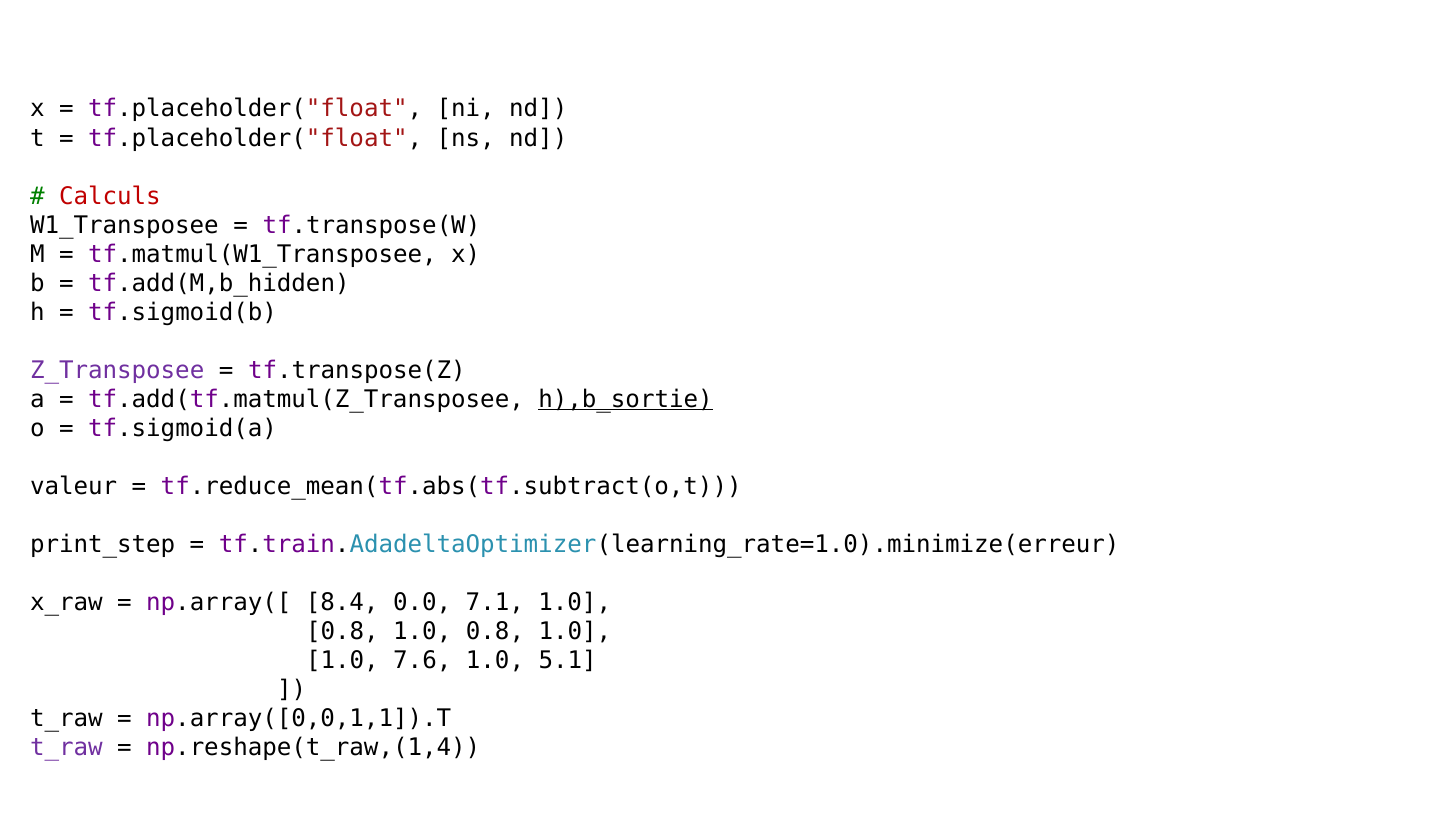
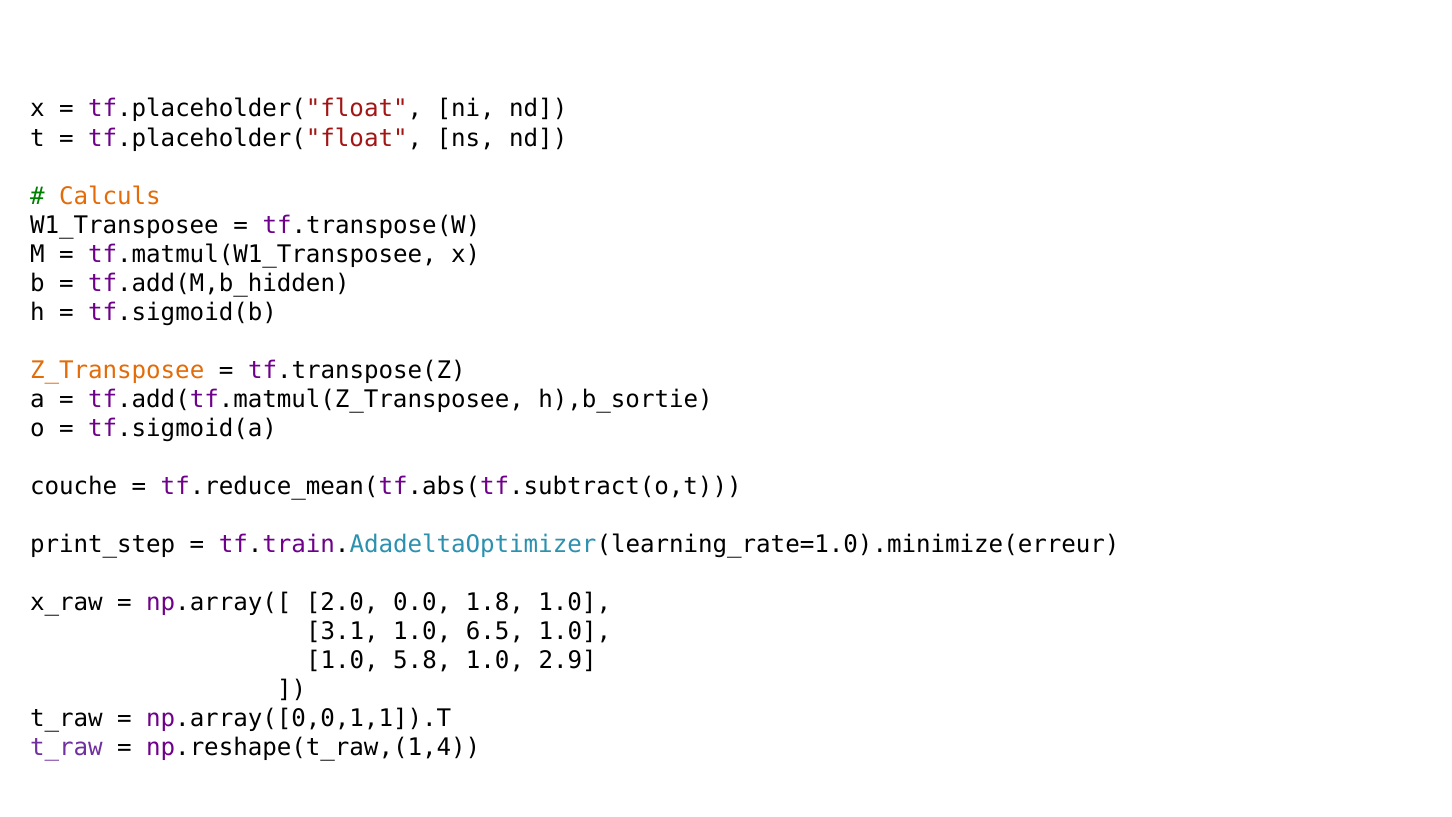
Calculs colour: red -> orange (110, 196)
Z_Transposee colour: purple -> orange (117, 370)
h),b_sortie underline: present -> none (625, 399)
valeur: valeur -> couche (74, 486)
8.4: 8.4 -> 2.0 (342, 602)
7.1: 7.1 -> 1.8 (495, 602)
0.8: 0.8 -> 3.1 (342, 631)
0.8: 0.8 -> 6.5 (495, 631)
7.6: 7.6 -> 5.8 (422, 660)
5.1: 5.1 -> 2.9 (568, 660)
